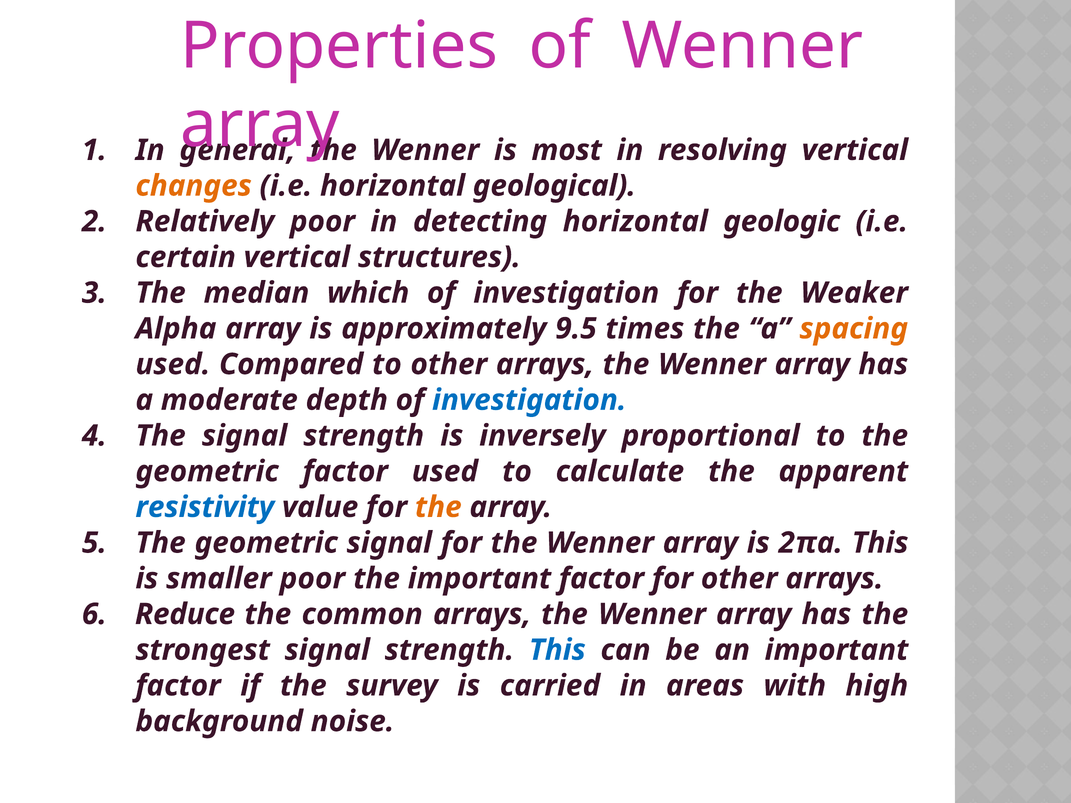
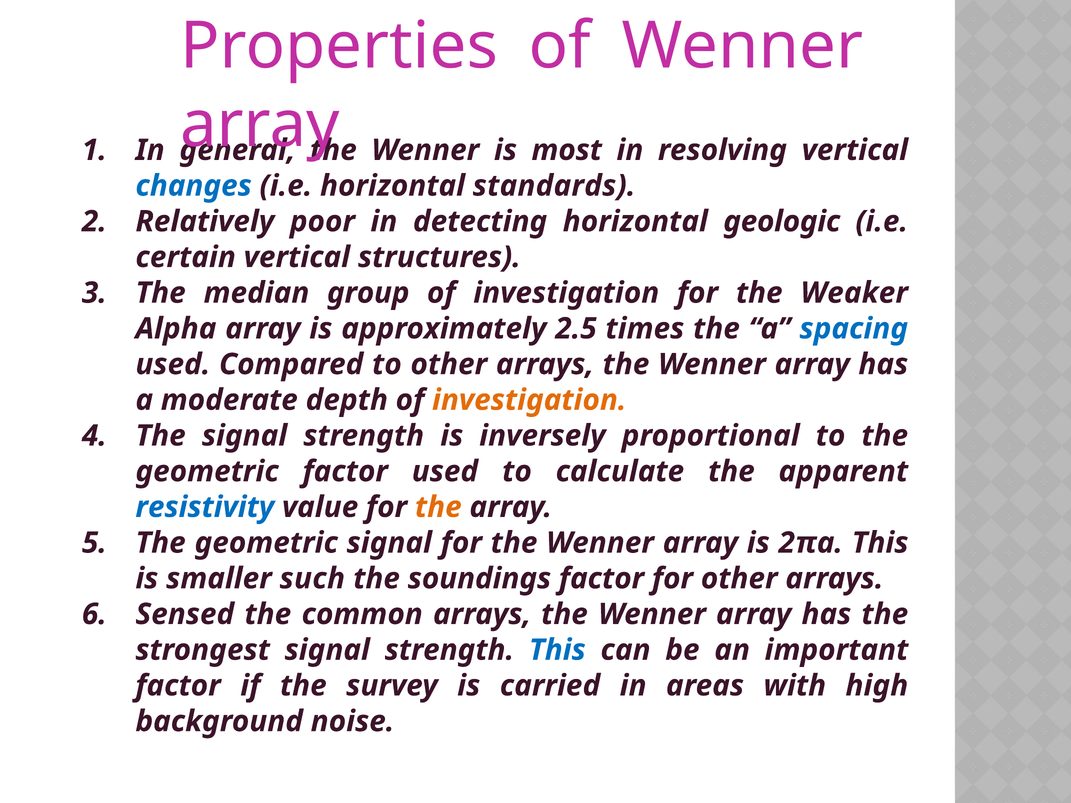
changes colour: orange -> blue (194, 186)
geological: geological -> standards (554, 186)
which: which -> group (368, 293)
9.5: 9.5 -> 2.5 (576, 329)
spacing colour: orange -> blue (854, 329)
investigation colour: blue -> orange (529, 400)
smaller poor: poor -> such (312, 579)
the important: important -> soundings (479, 579)
Reduce: Reduce -> Sensed (185, 614)
